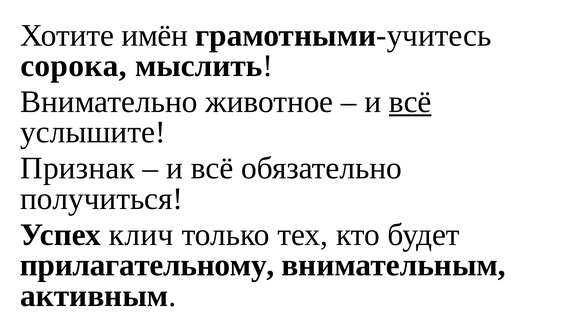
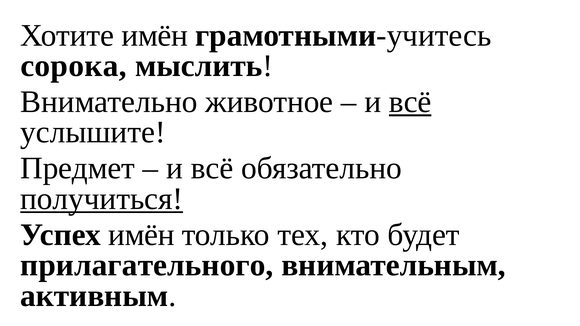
Признак: Признак -> Предмет (78, 168)
получиться underline: none -> present (102, 199)
Успех клич: клич -> имён (141, 235)
прилагательному: прилагательному -> прилагательного (147, 265)
